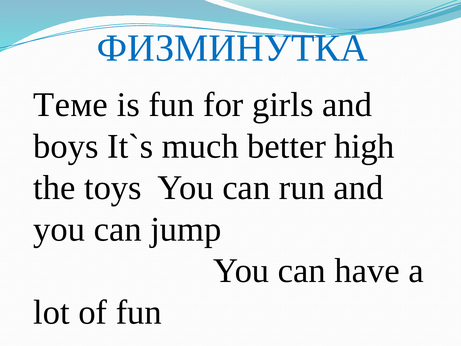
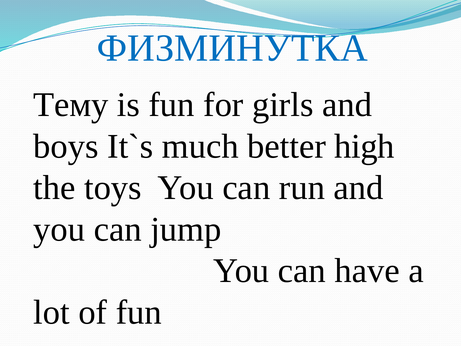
Теме: Теме -> Тему (71, 105)
